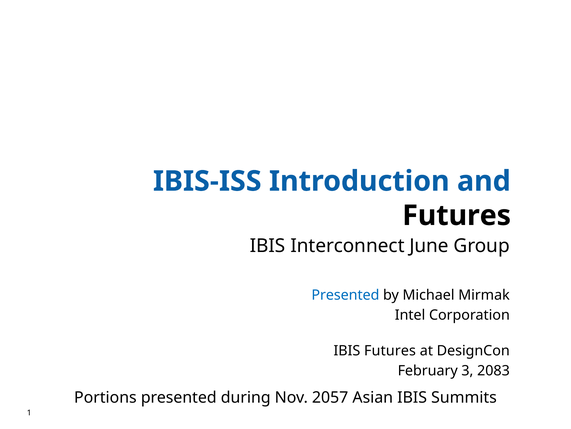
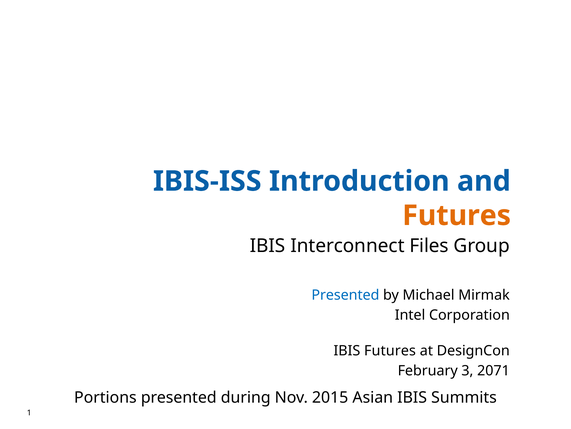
Futures colour: black -> orange (457, 215)
June: June -> Files (429, 245)
2083: 2083 -> 2071 (493, 370)
2057: 2057 -> 2015 (330, 397)
